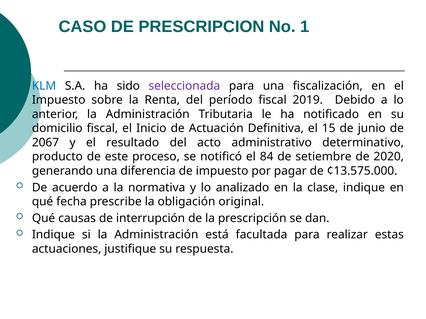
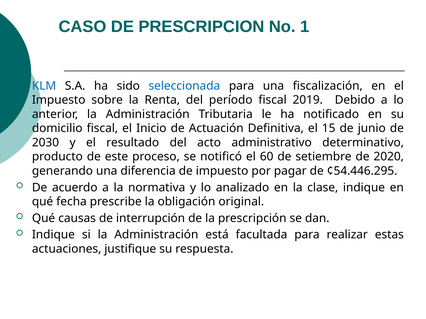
seleccionada colour: purple -> blue (184, 86)
2067: 2067 -> 2030 (45, 143)
84: 84 -> 60 (267, 157)
¢13.575.000: ¢13.575.000 -> ¢54.446.295 (362, 171)
